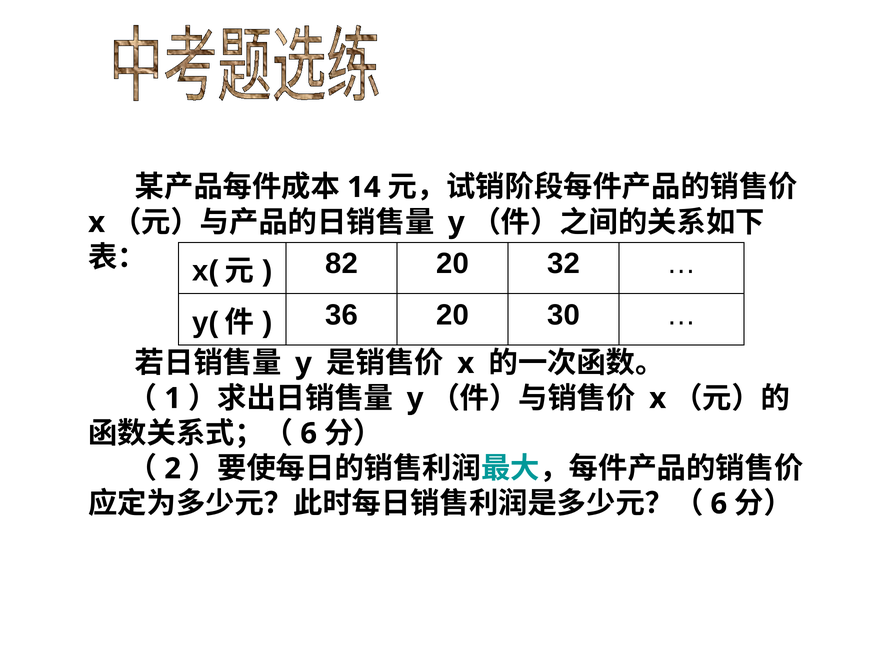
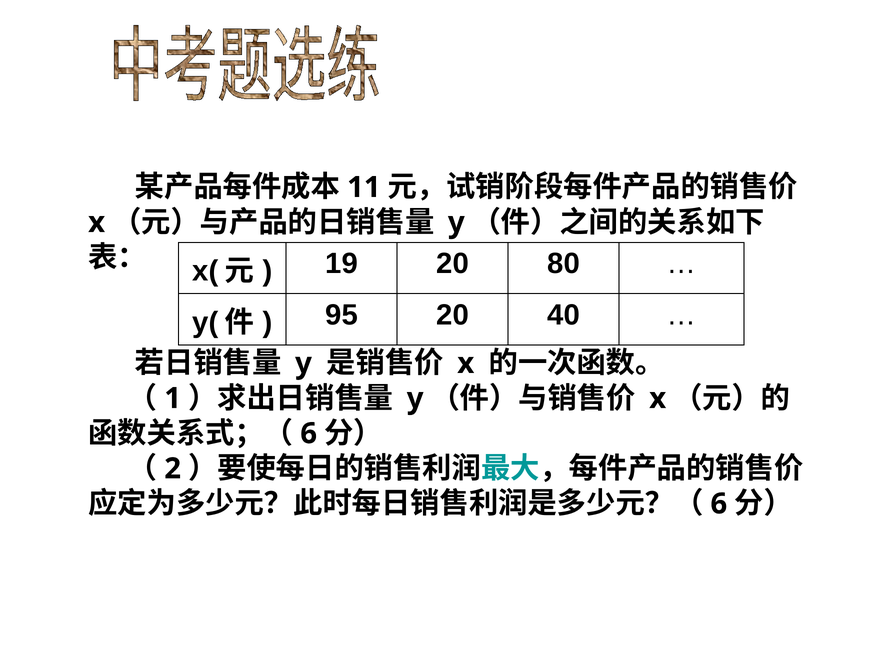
14: 14 -> 11 (364, 187)
82: 82 -> 19 (342, 264)
32: 32 -> 80 (564, 264)
36: 36 -> 95 (342, 315)
30: 30 -> 40 (564, 315)
